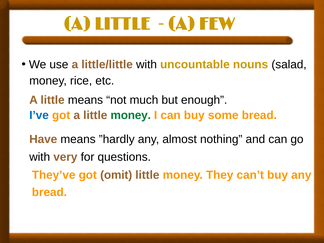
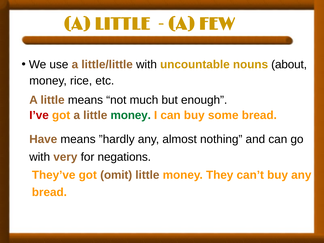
salad: salad -> about (289, 65)
I’ve colour: blue -> red (39, 115)
questions: questions -> negations (124, 157)
